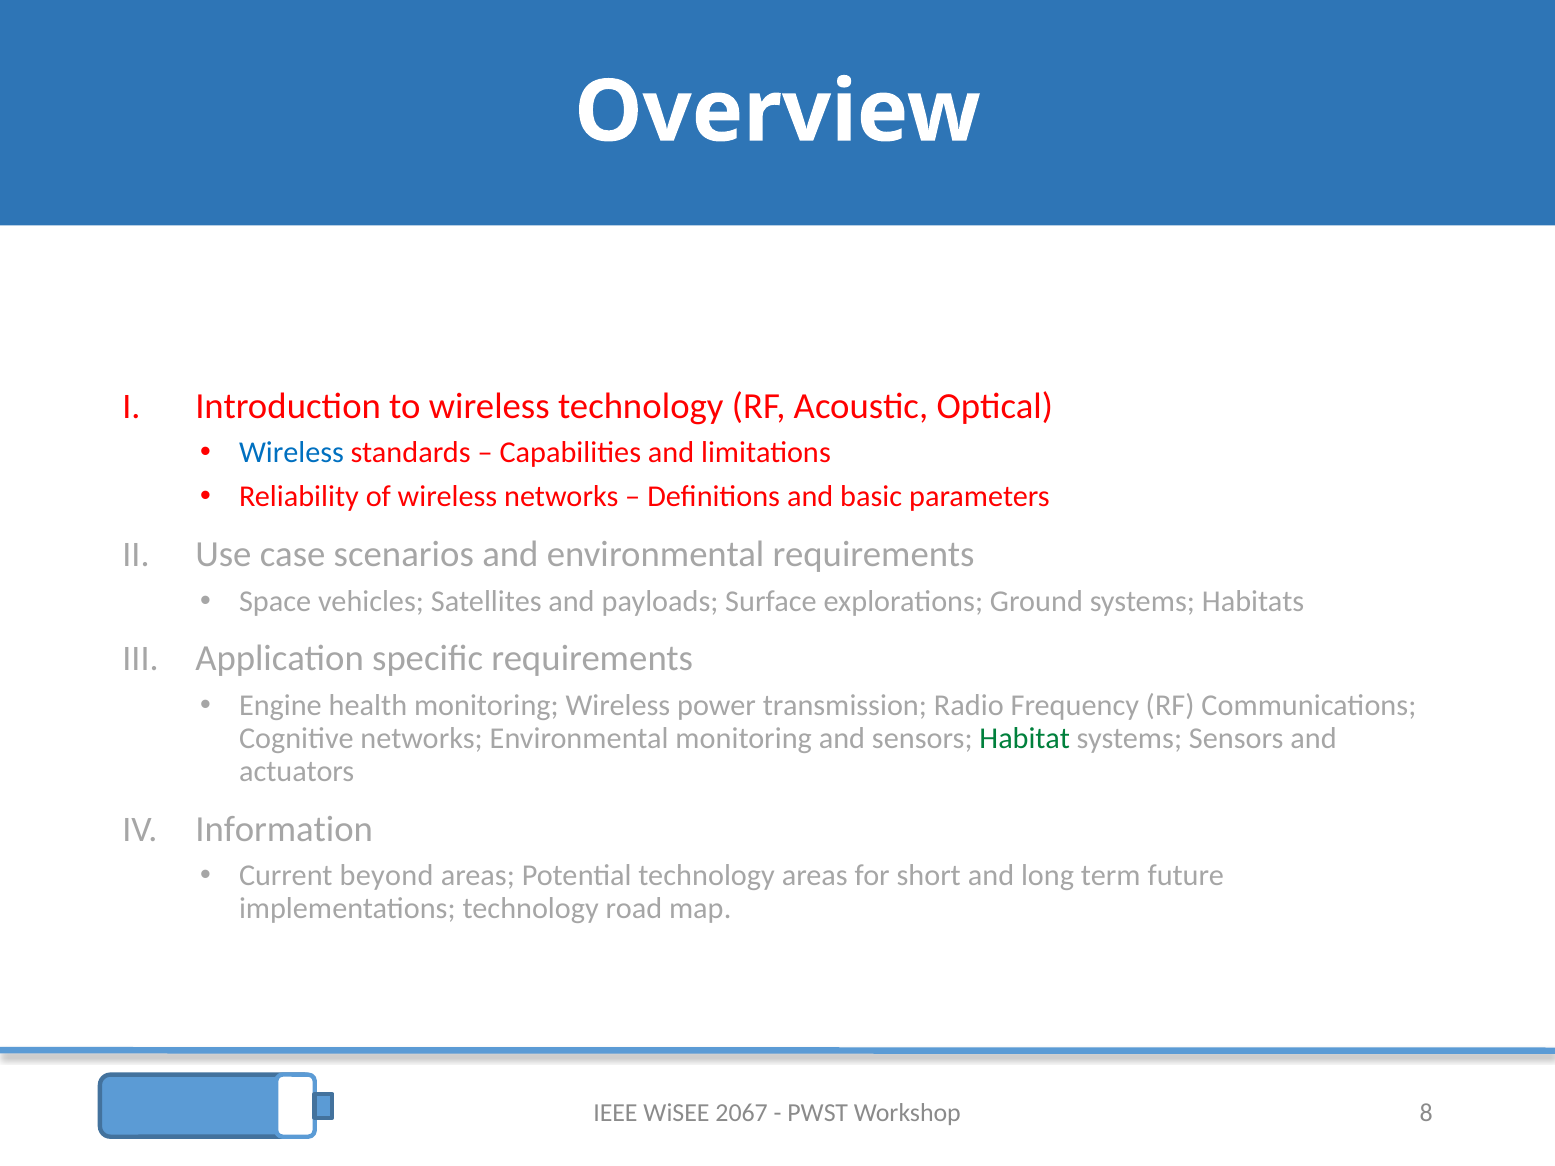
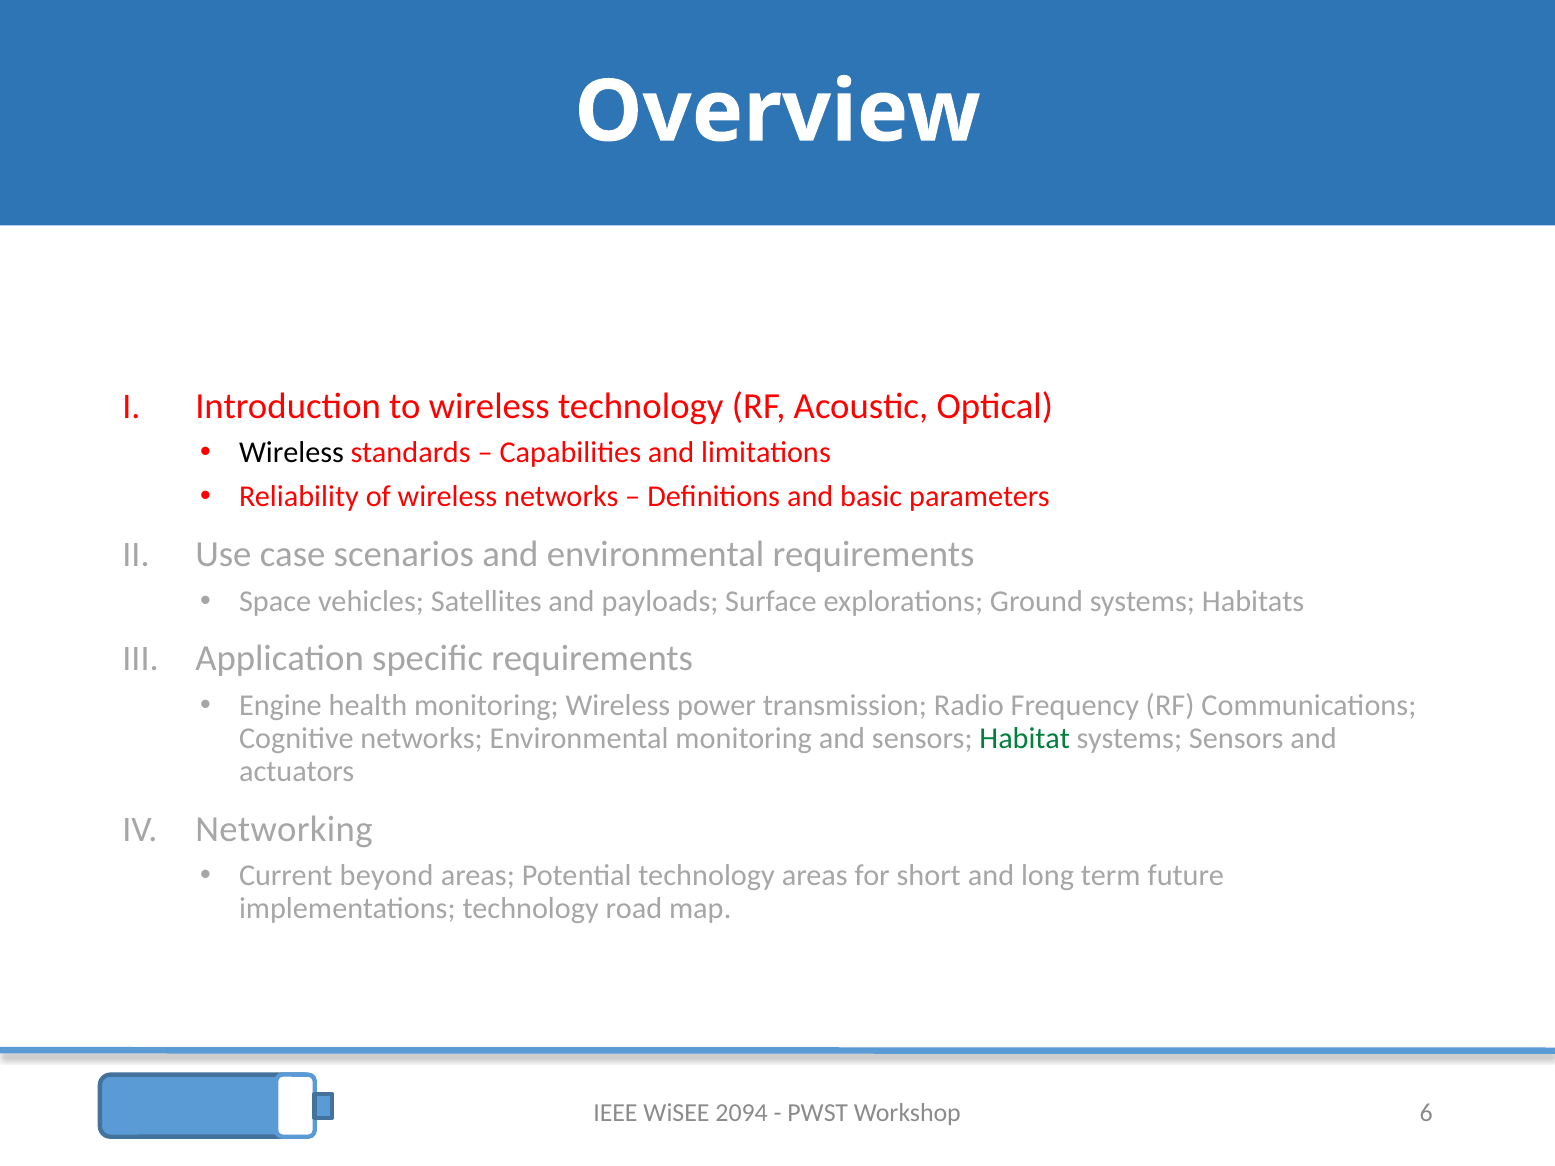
Wireless colour: blue -> black (291, 453)
Information: Information -> Networking (284, 829)
2067: 2067 -> 2094 (742, 1114)
8: 8 -> 6 (1426, 1114)
